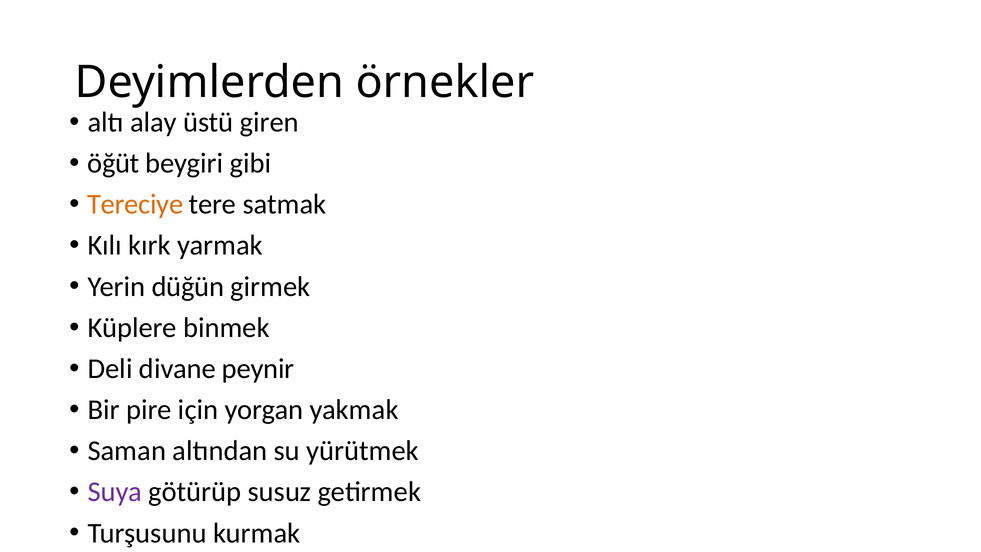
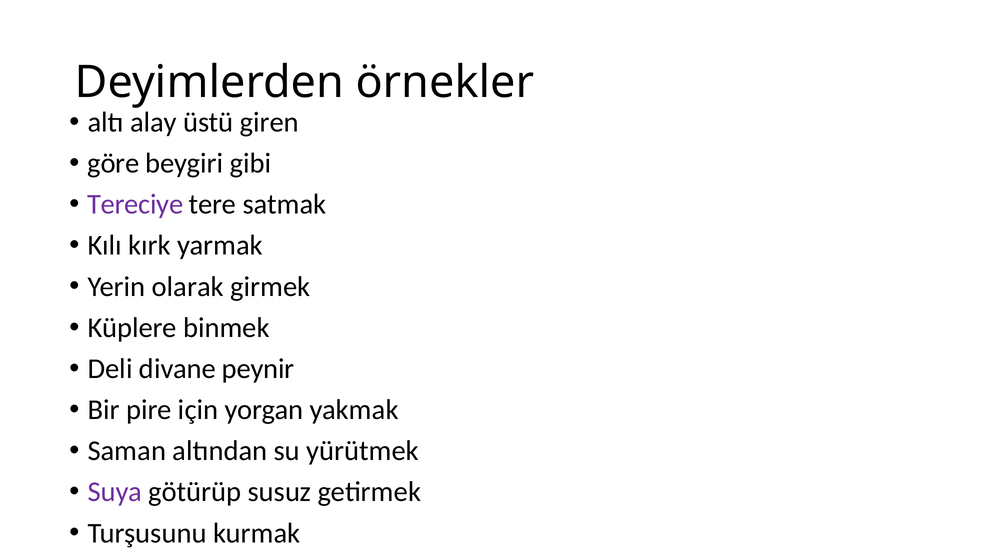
öğüt: öğüt -> göre (113, 163)
Tereciye colour: orange -> purple (135, 204)
düğün: düğün -> olarak (188, 287)
